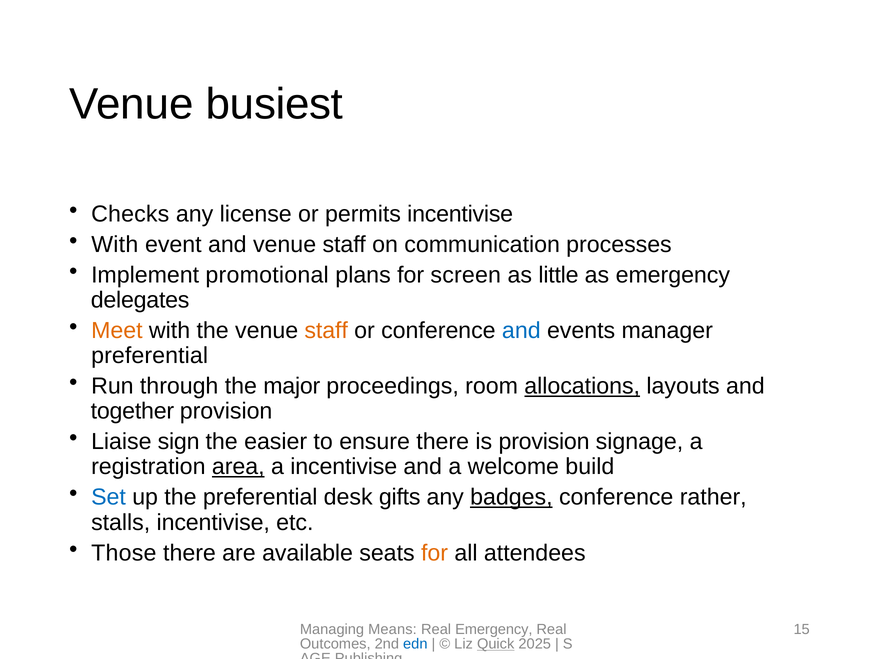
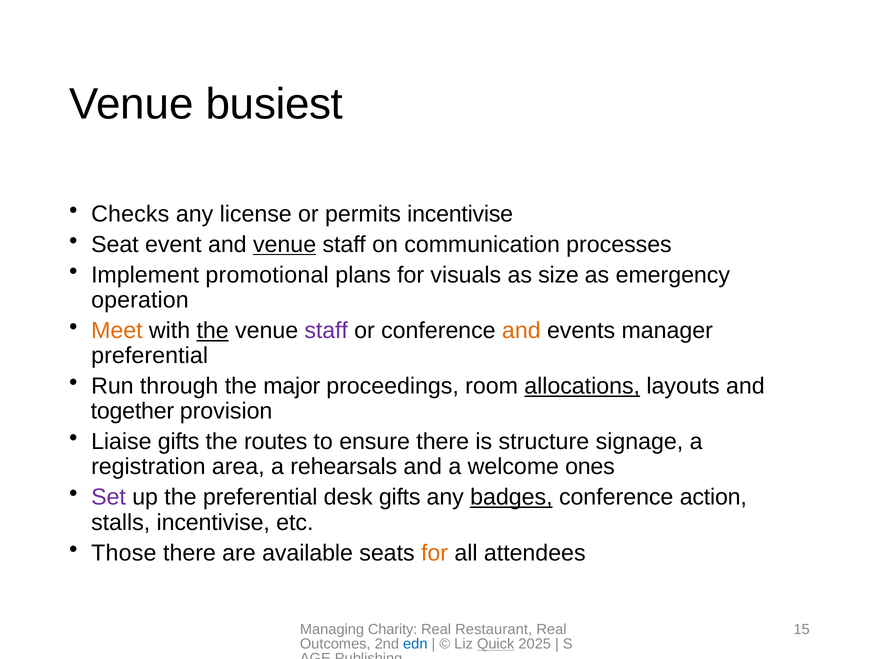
With: With -> Seat (115, 245)
venue underline: none -> present (285, 245)
screen: screen -> visuals (466, 275)
little: little -> size (559, 275)
delegates: delegates -> operation (140, 300)
the underline: none -> present (213, 331)
staff colour: orange -> purple (326, 331)
and colour: blue -> orange (521, 331)
Liaise sign: sign -> gifts (179, 442)
easier: easier -> routes (276, 442)
is provision: provision -> structure (544, 442)
area underline: present -> none (238, 467)
a incentivise: incentivise -> rehearsals (344, 467)
build: build -> ones (590, 467)
Set colour: blue -> purple (109, 497)
rather: rather -> action (713, 497)
Means: Means -> Charity (393, 630)
Real Emergency: Emergency -> Restaurant (494, 630)
